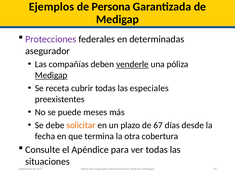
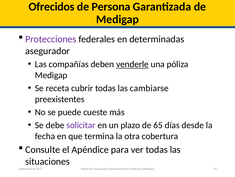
Ejemplos: Ejemplos -> Ofrecidos (52, 7)
Medigap underline: present -> none (51, 75)
especiales: especiales -> cambiarse (149, 88)
meses: meses -> cueste (95, 112)
solicitar colour: orange -> purple (81, 125)
67: 67 -> 65 (158, 125)
